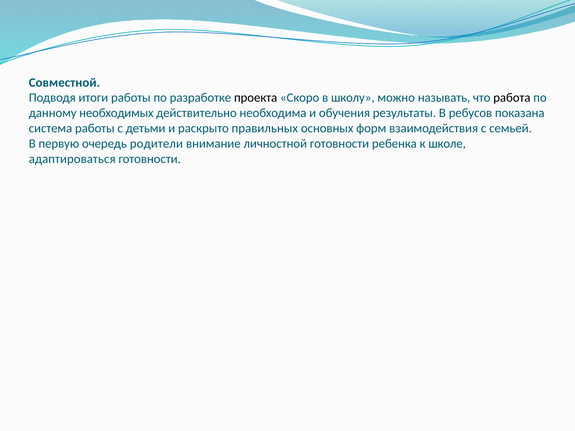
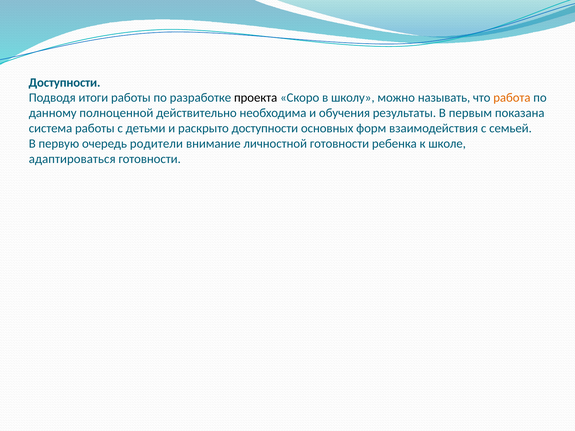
Совместной: Совместной -> Доступности (65, 83)
работа colour: black -> orange (512, 98)
необходимых: необходимых -> полноценной (116, 113)
ребусов: ребусов -> первым (470, 113)
раскрыто правильных: правильных -> доступности (265, 128)
